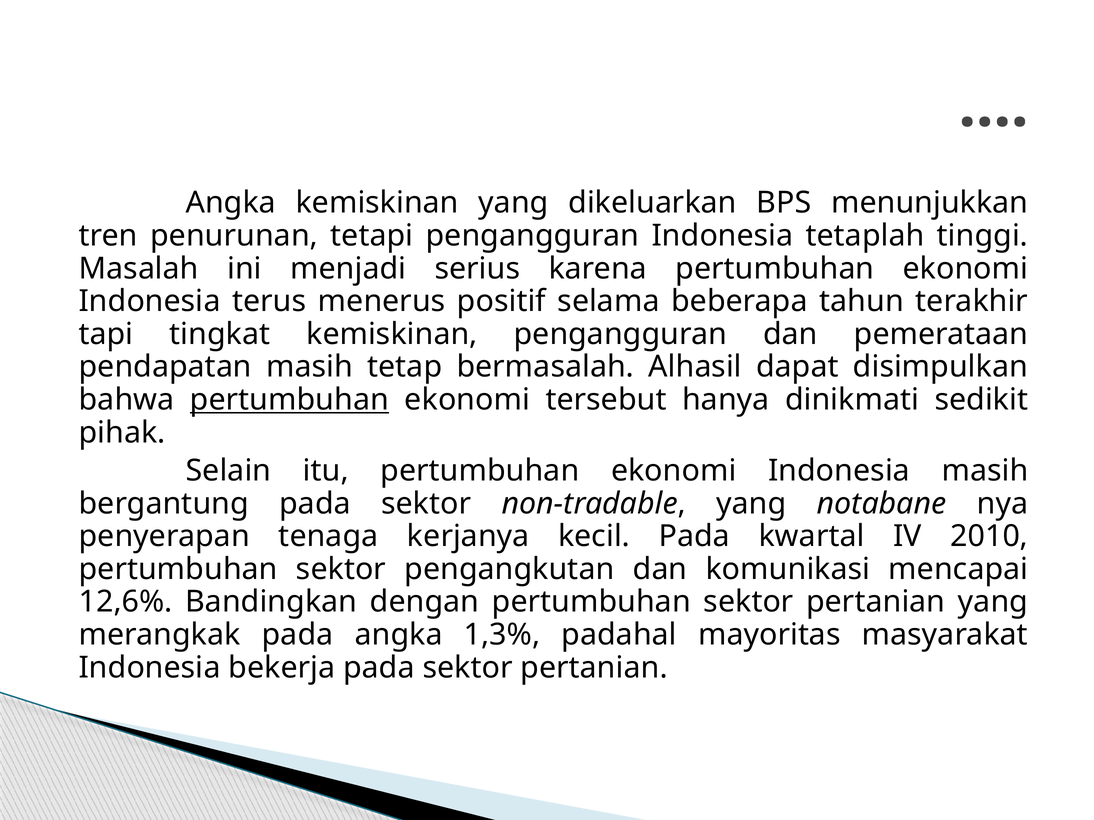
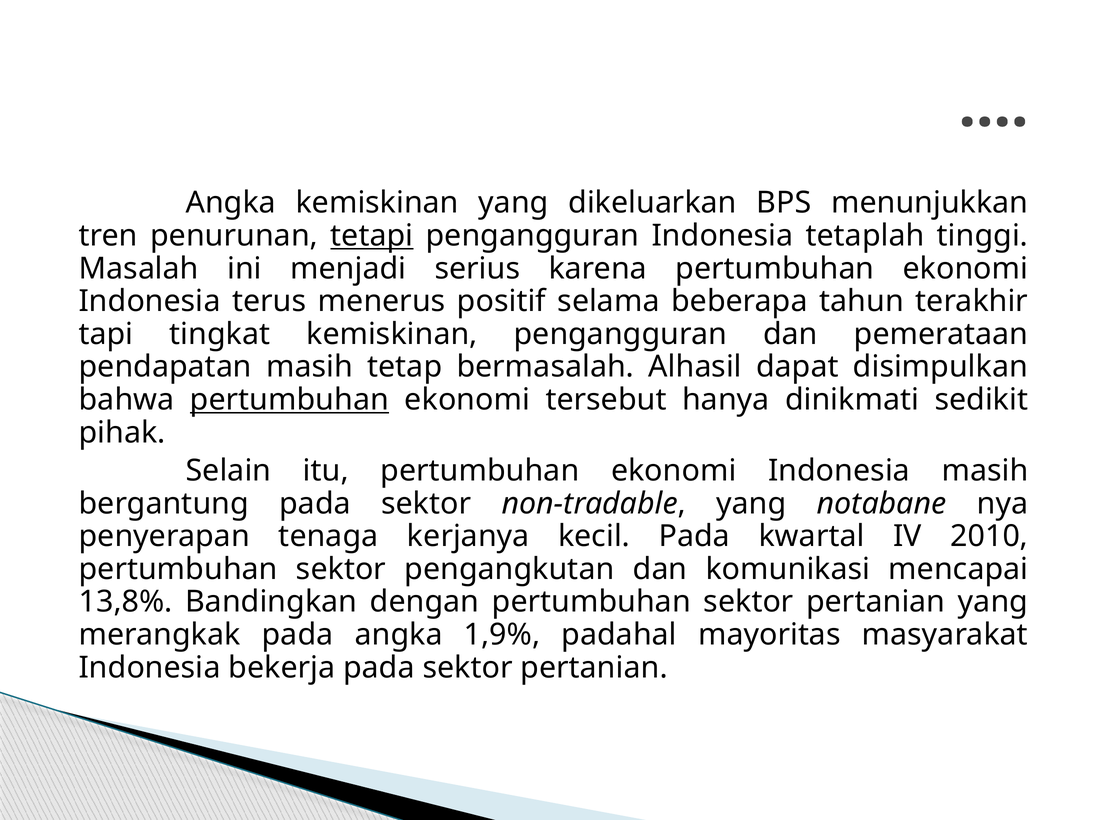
tetapi underline: none -> present (372, 236)
12,6%: 12,6% -> 13,8% (126, 602)
1,3%: 1,3% -> 1,9% (502, 635)
